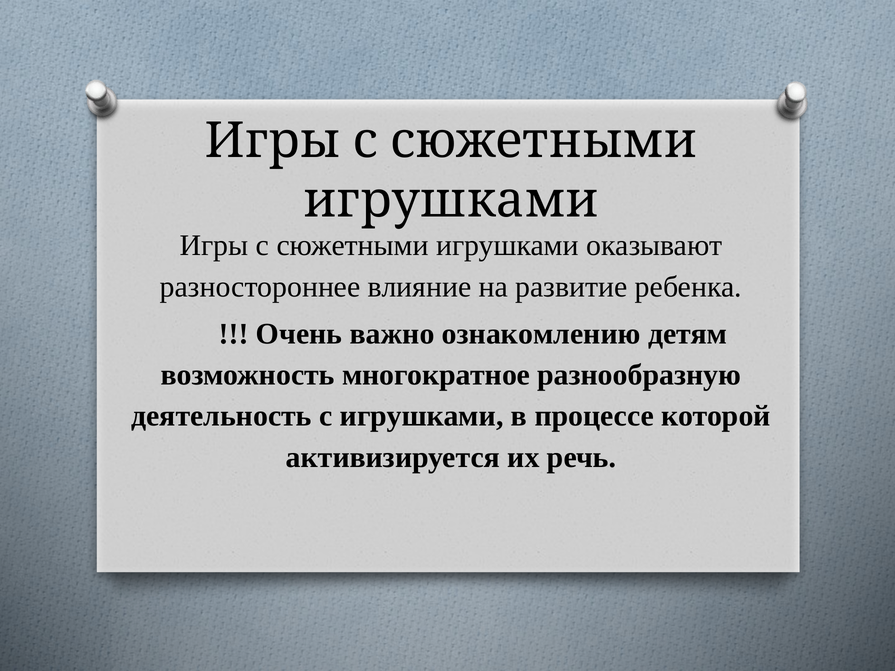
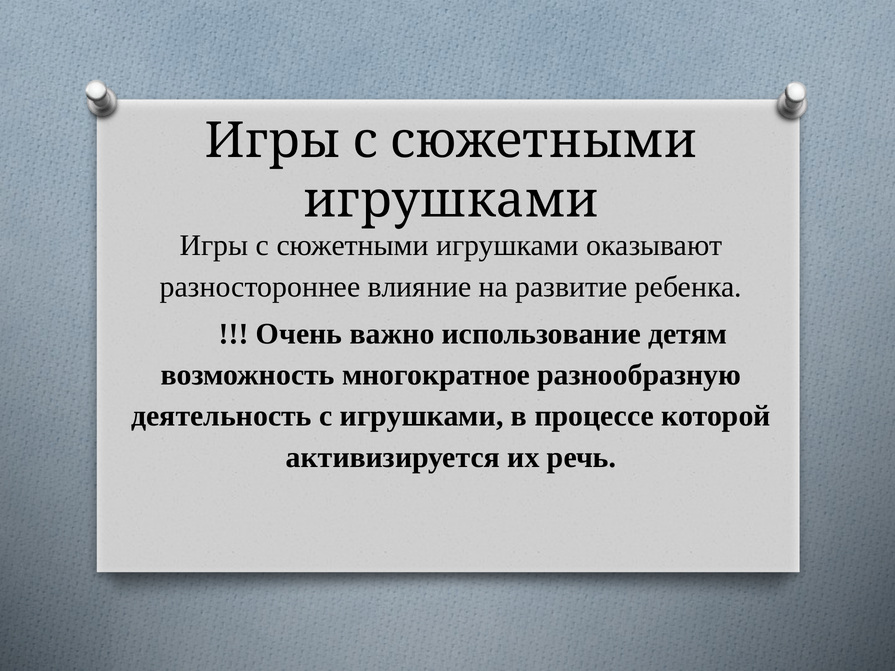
ознакомлению: ознакомлению -> использование (541, 334)
